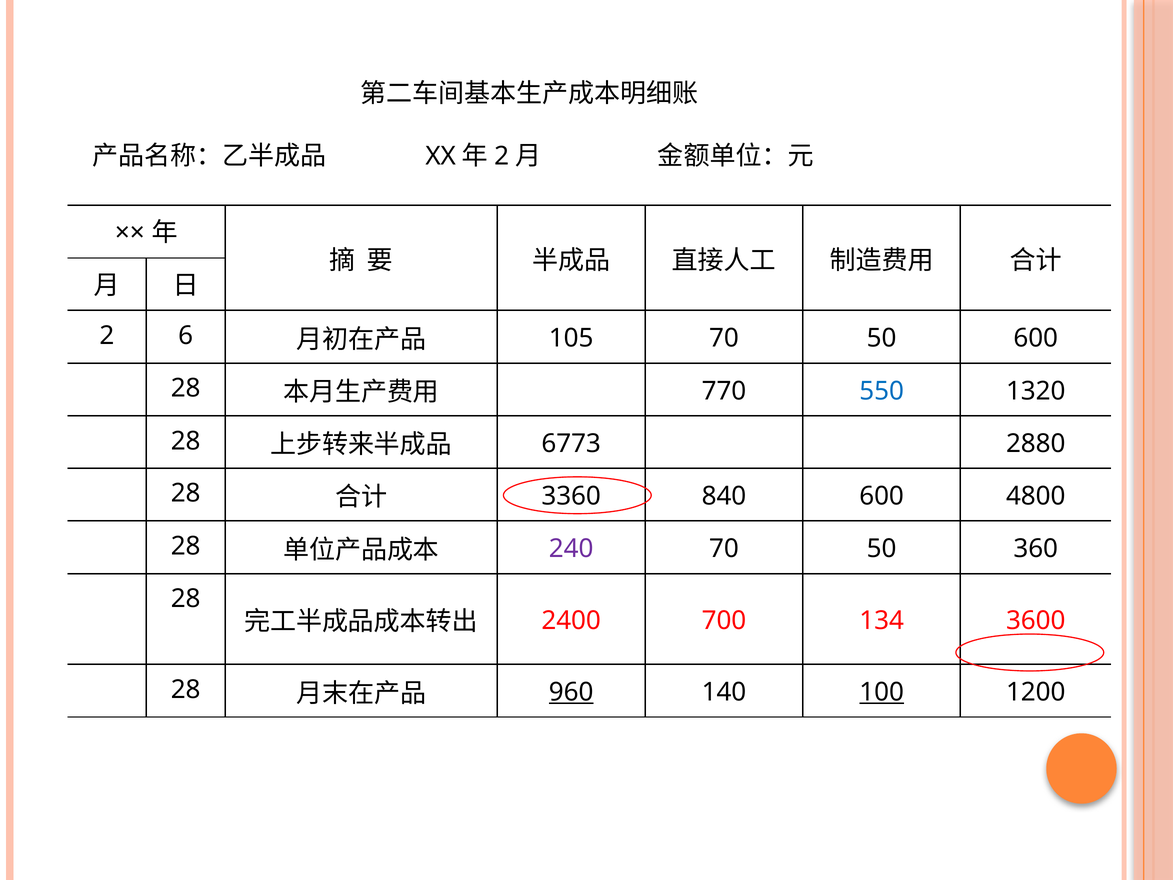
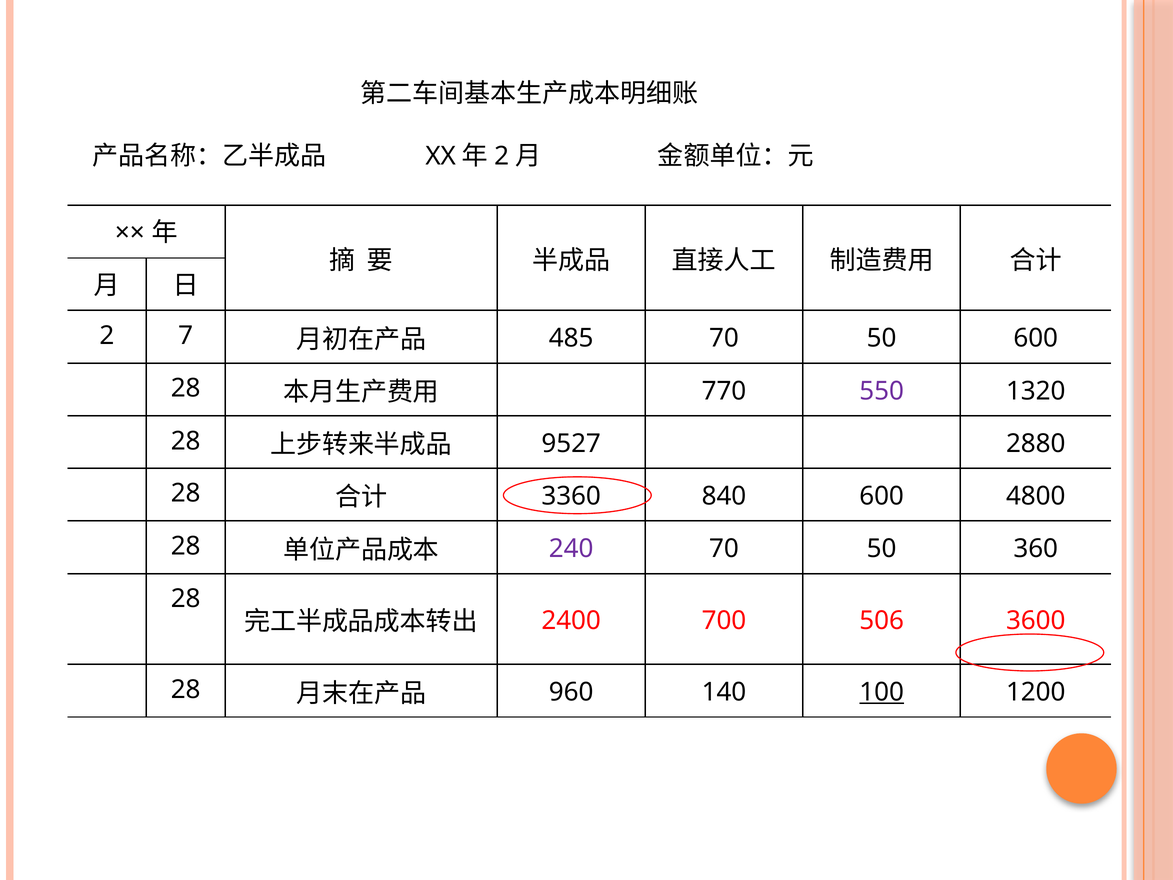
6: 6 -> 7 (186, 335)
105: 105 -> 485 (571, 338)
550 colour: blue -> purple (882, 391)
6773: 6773 -> 9527 (571, 443)
134: 134 -> 506 (882, 620)
960 underline: present -> none (571, 692)
